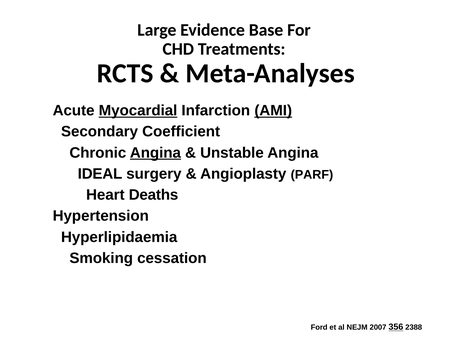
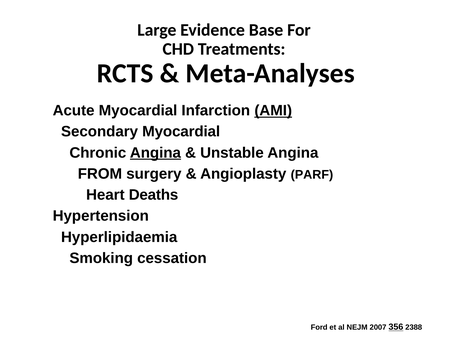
Myocardial underline: present -> none (138, 111)
Secondary Coefficient: Coefficient -> Myocardial (181, 132)
IDEAL: IDEAL -> FROM (100, 174)
